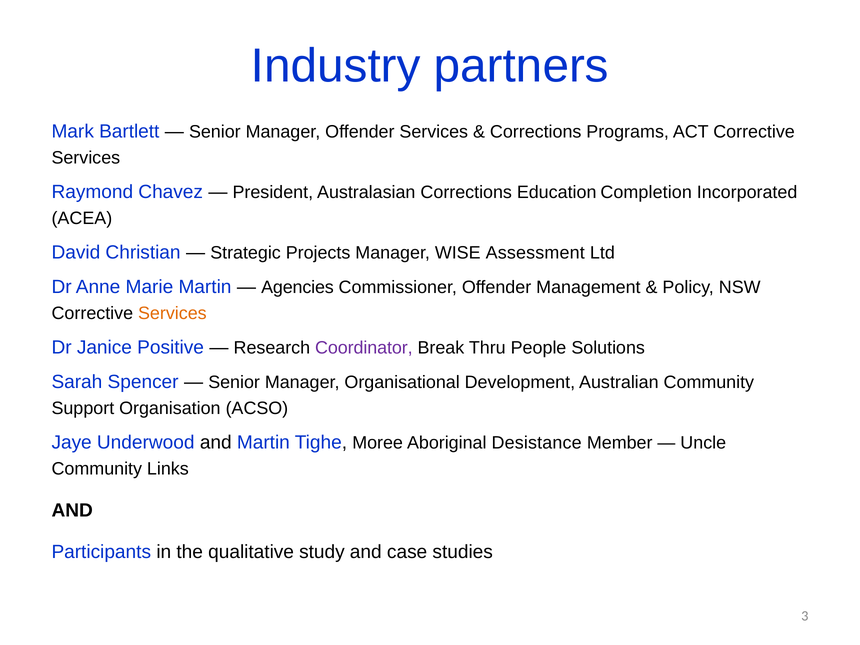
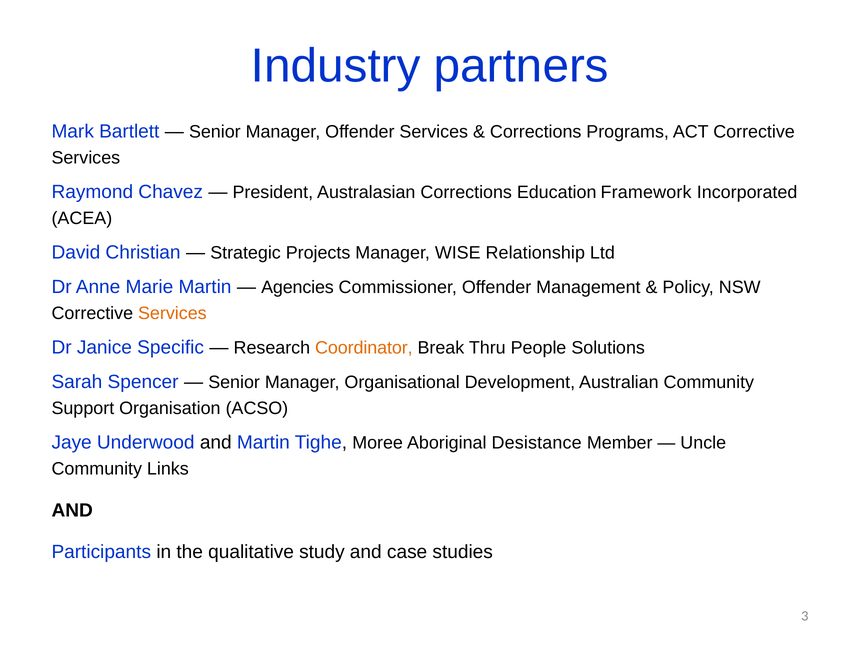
Completion: Completion -> Framework (646, 192)
Assessment: Assessment -> Relationship (535, 253)
Positive: Positive -> Specific (171, 347)
Coordinator colour: purple -> orange (364, 348)
